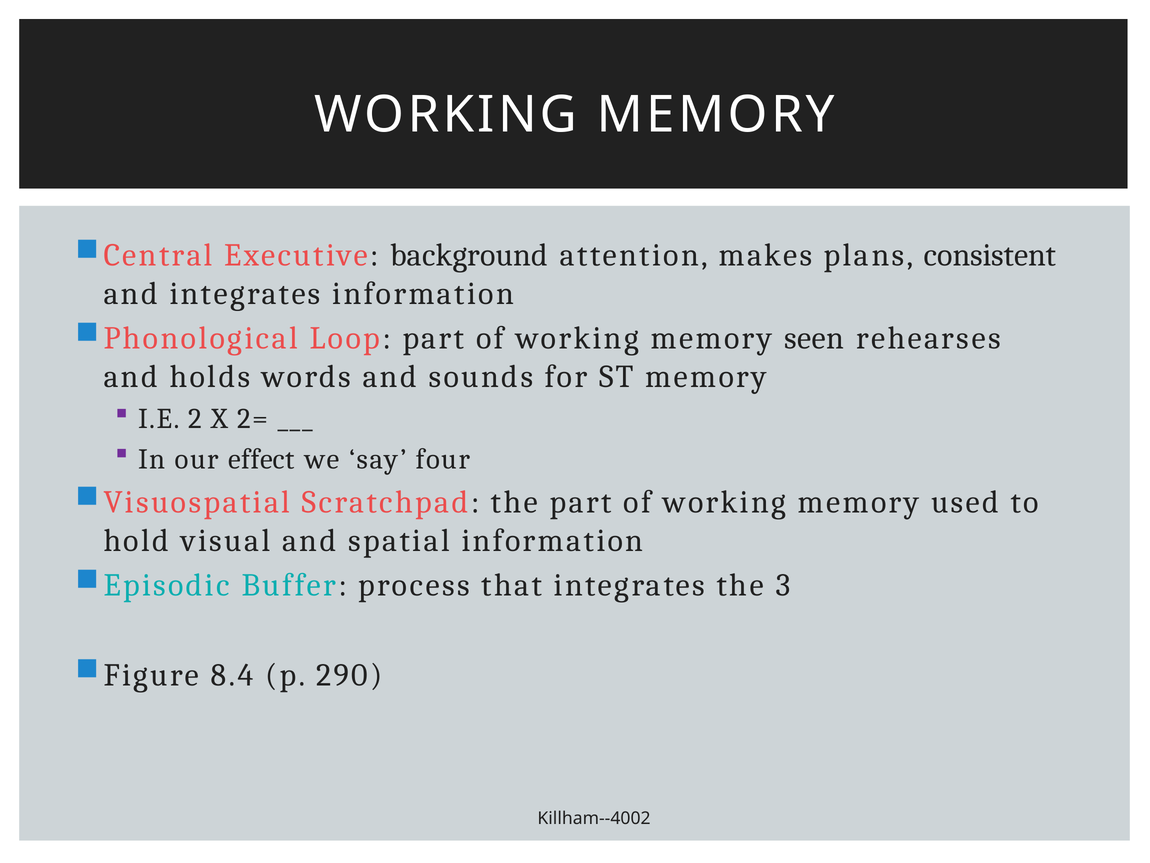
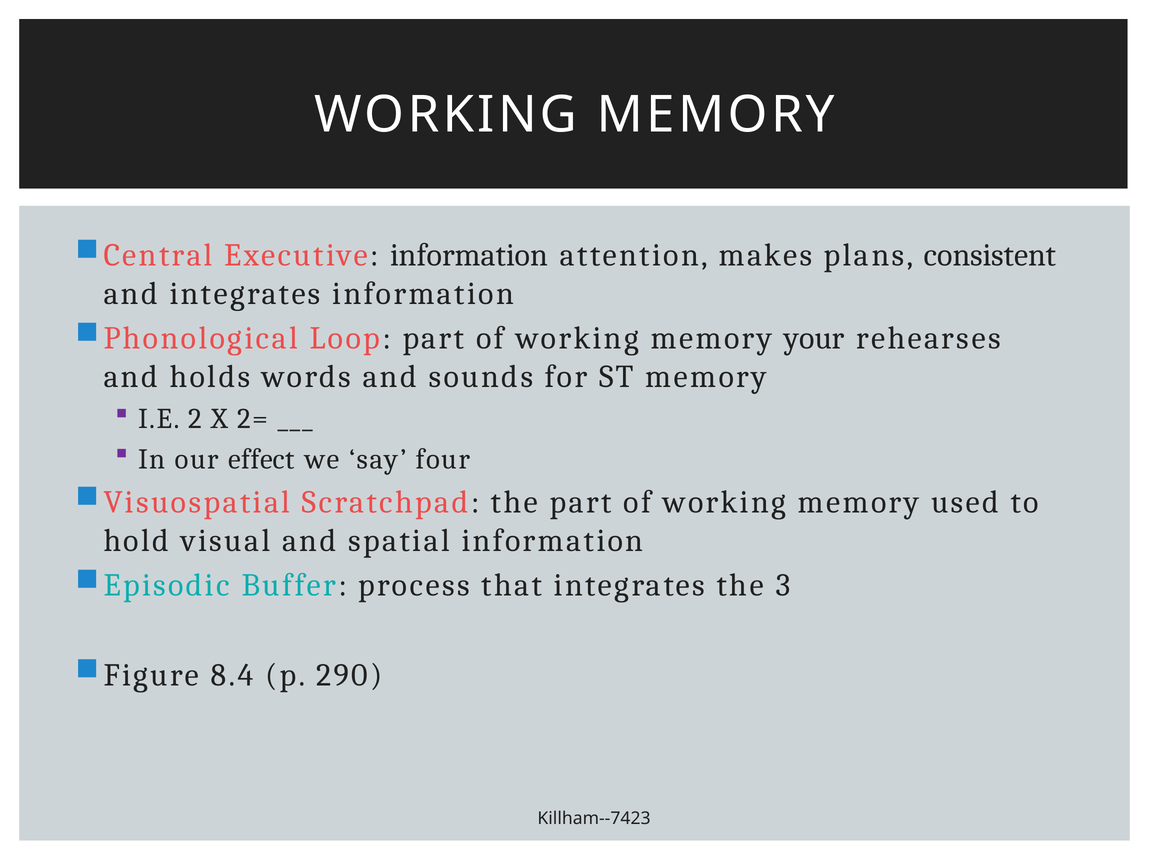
Executive background: background -> information (469, 255)
seen: seen -> your (814, 338)
Killham--4002: Killham--4002 -> Killham--7423 (594, 818)
